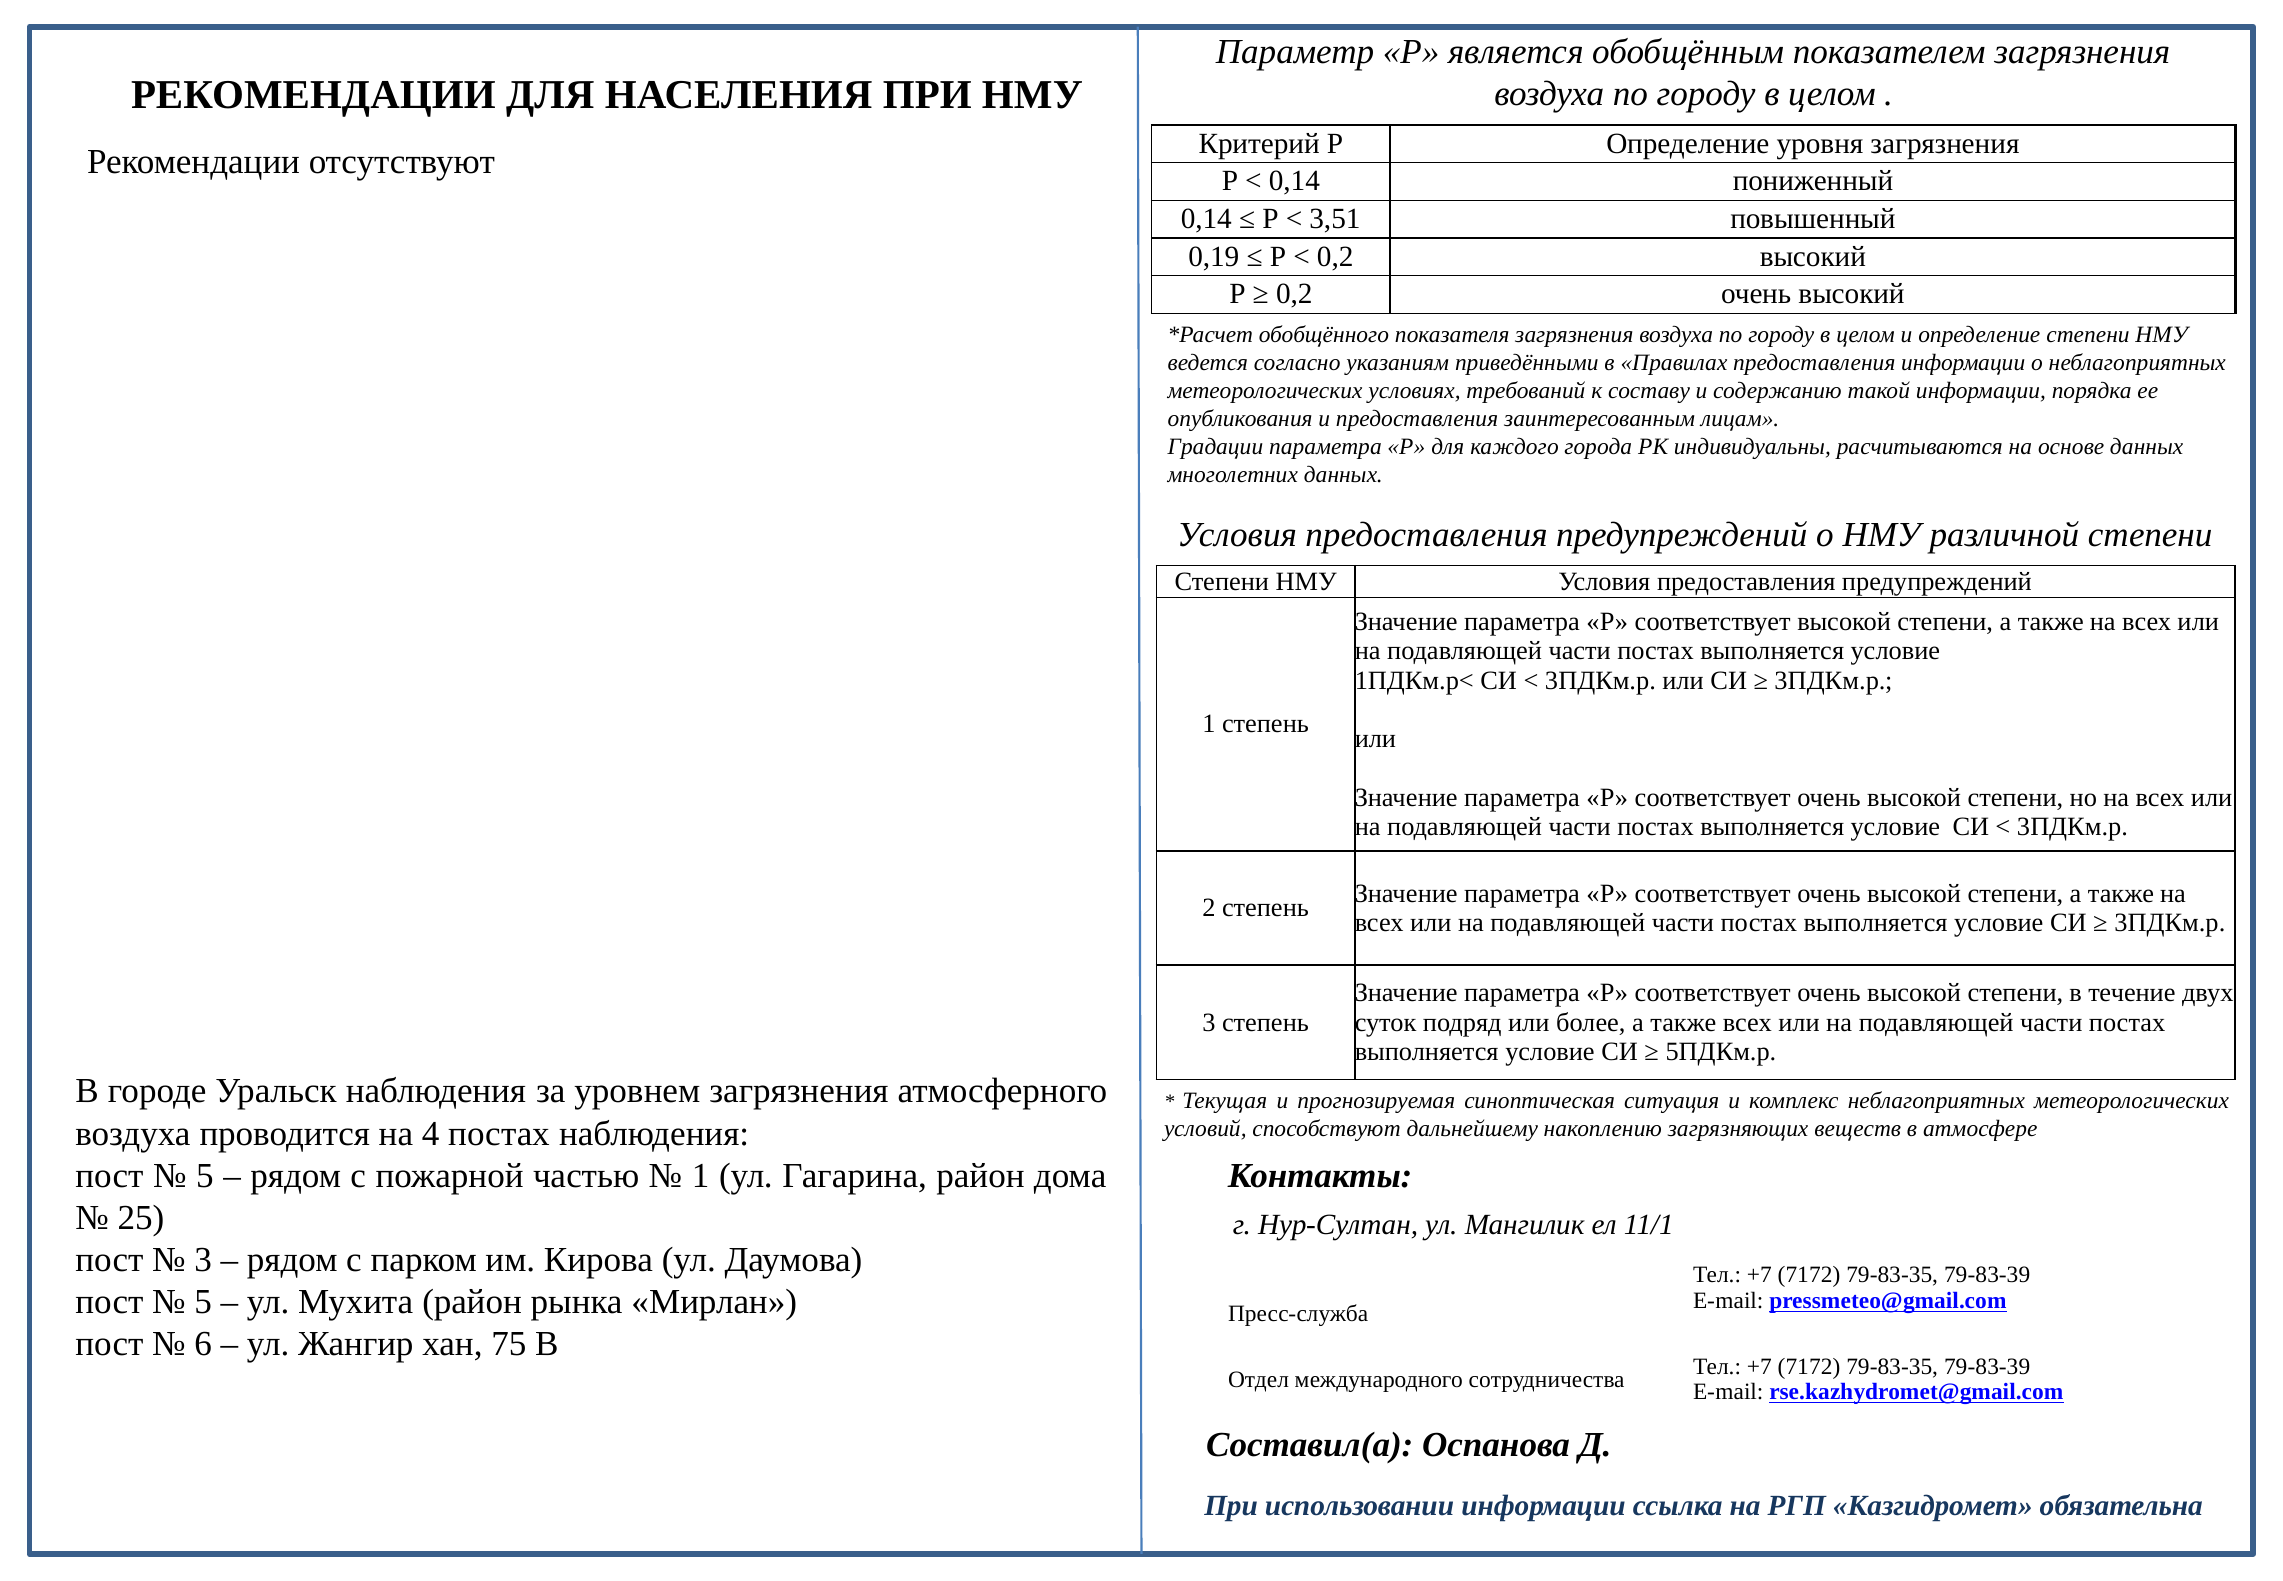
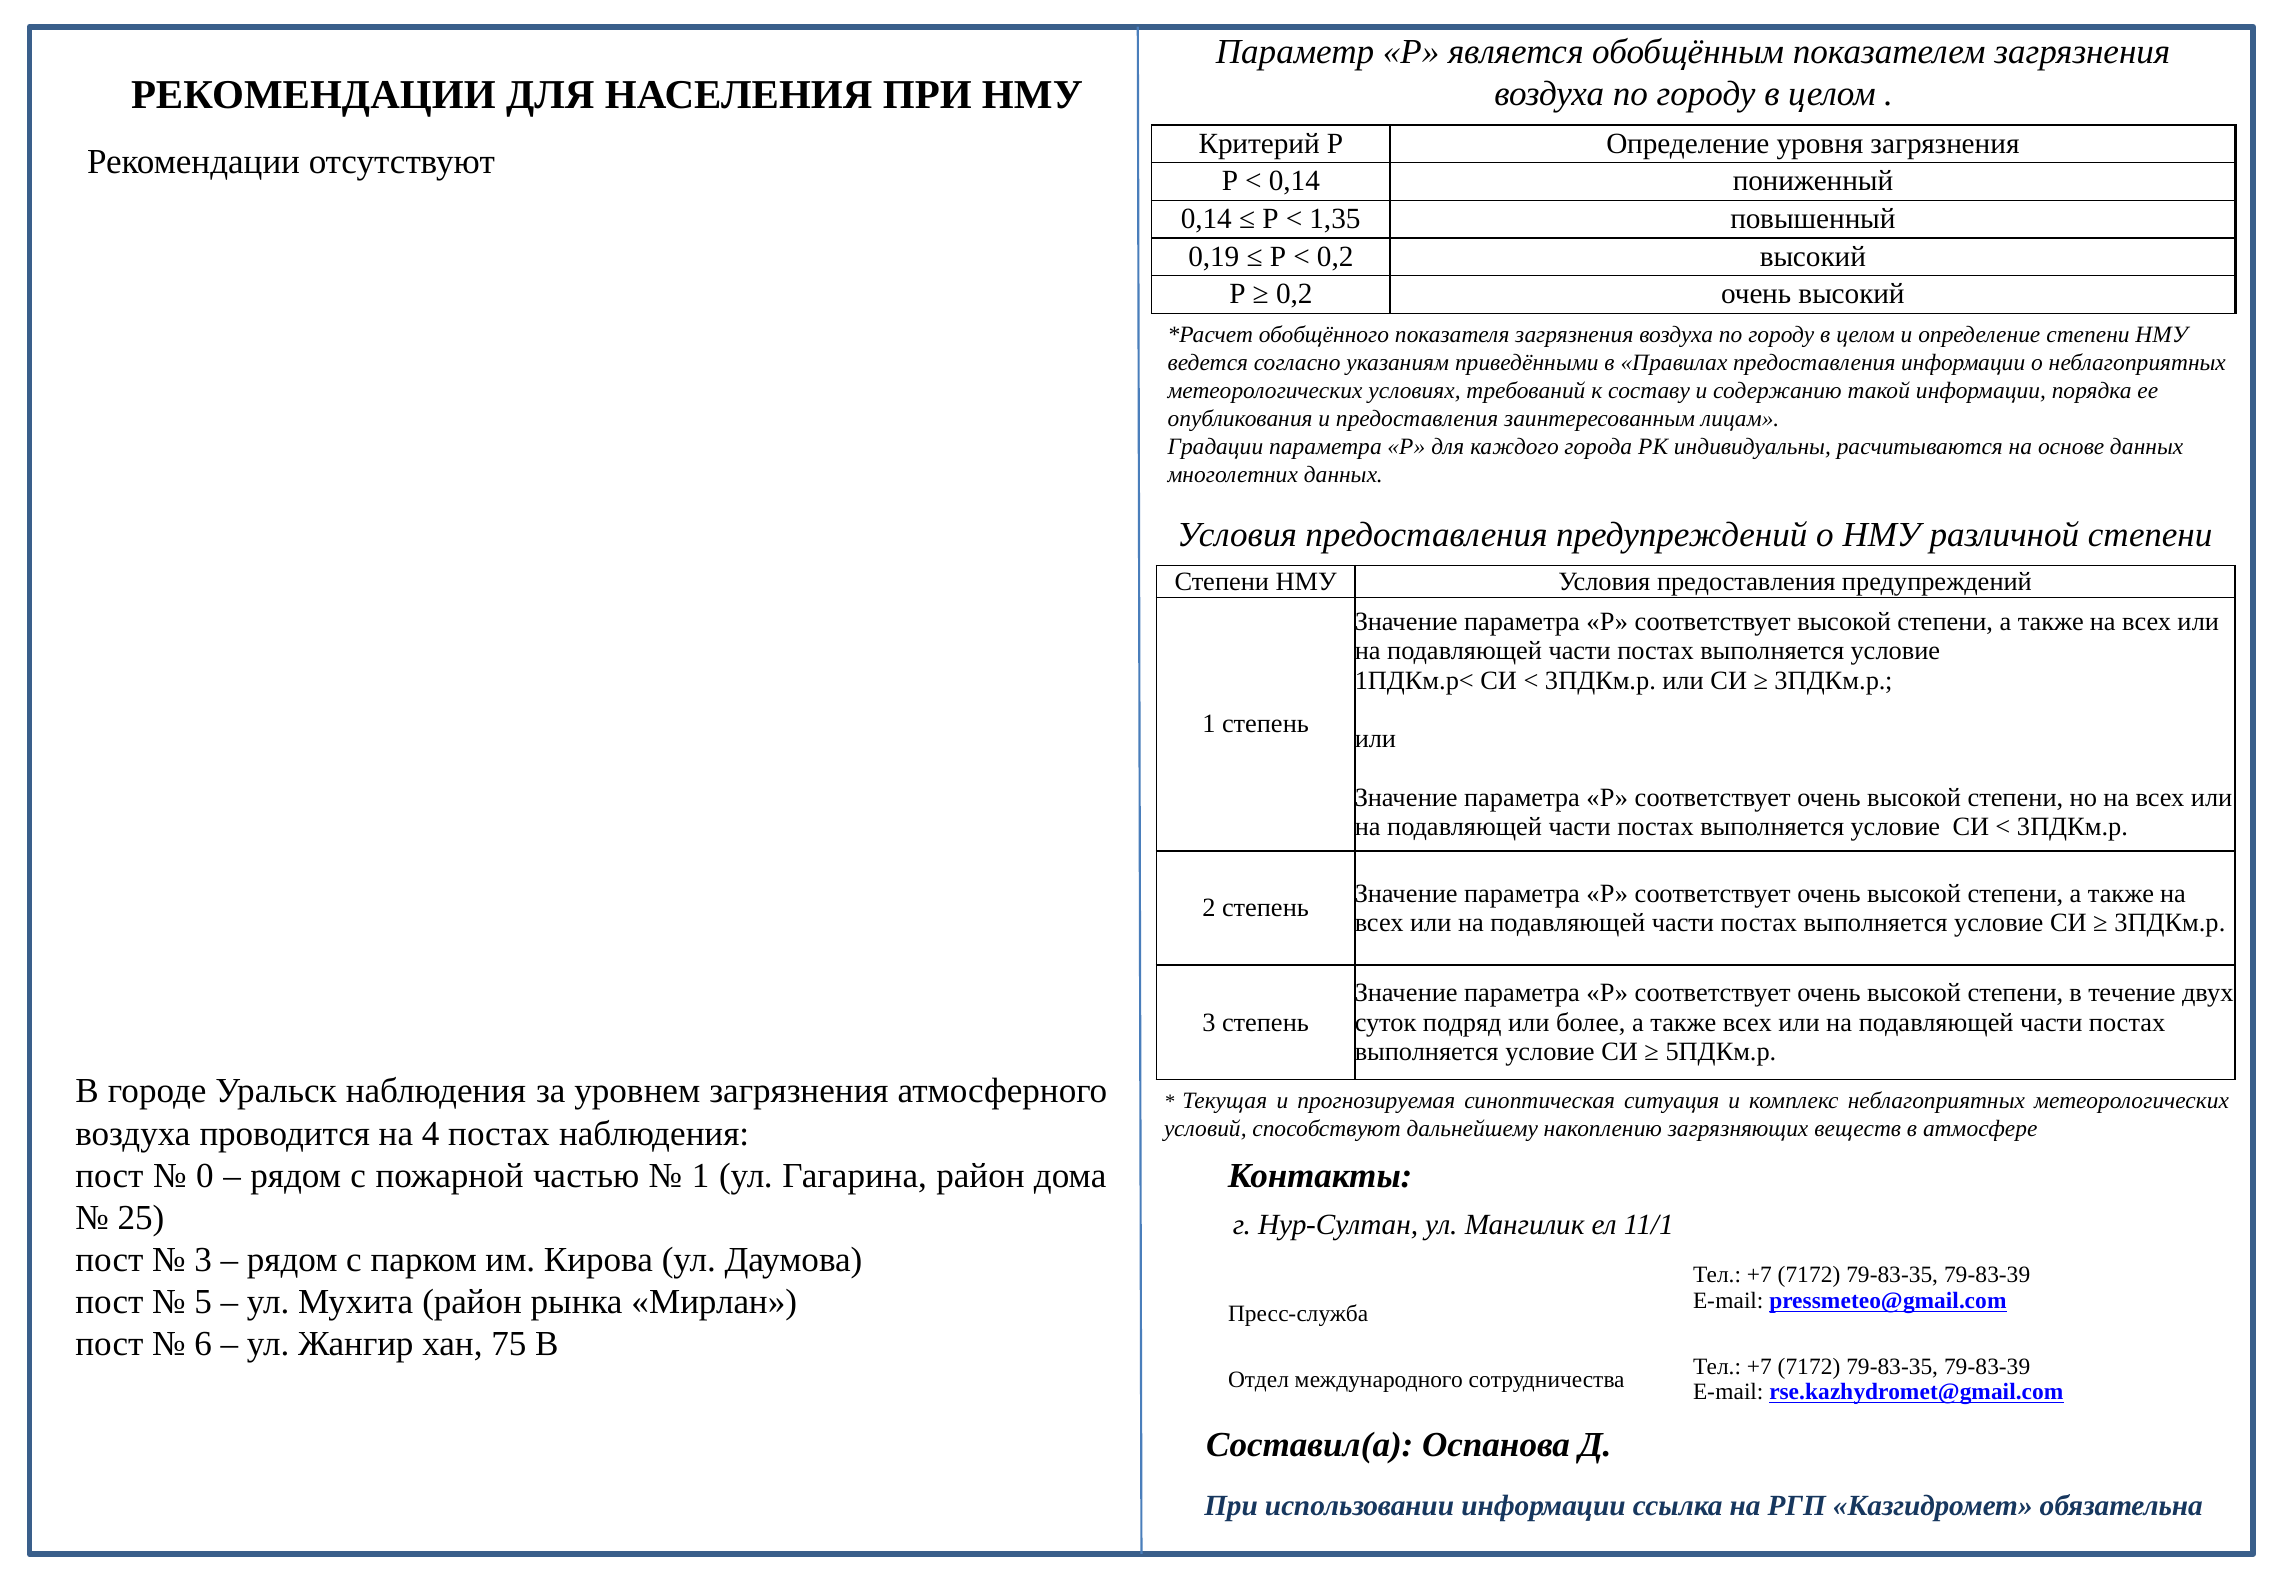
3,51: 3,51 -> 1,35 (1335, 219)
5: 5 -> 0 (205, 1175)
